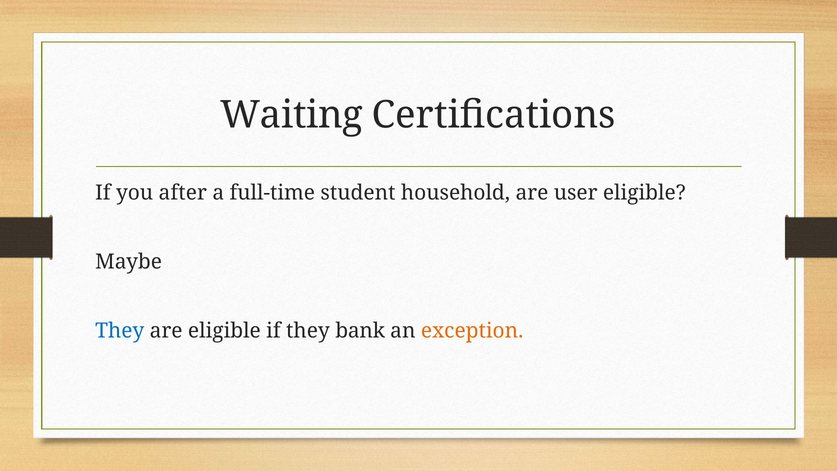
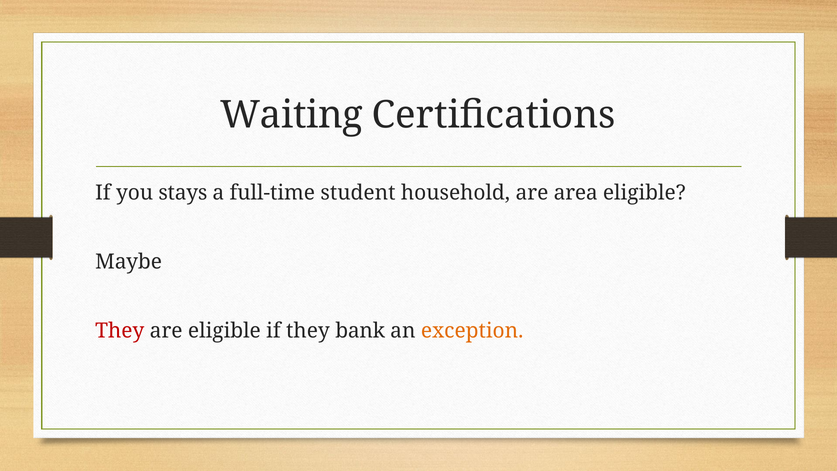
after: after -> stays (183, 193)
user: user -> area (576, 193)
They colour: blue -> red (120, 331)
